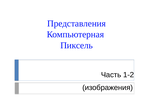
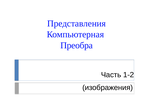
Пиксель: Пиксель -> Преобра (77, 45)
